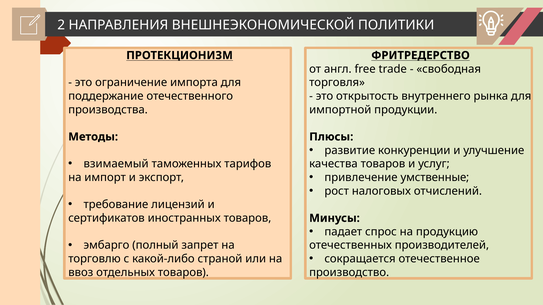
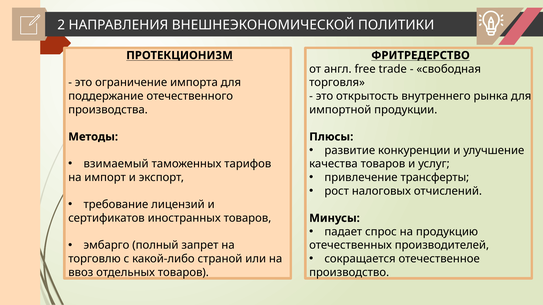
умственные: умственные -> трансферты (435, 178)
